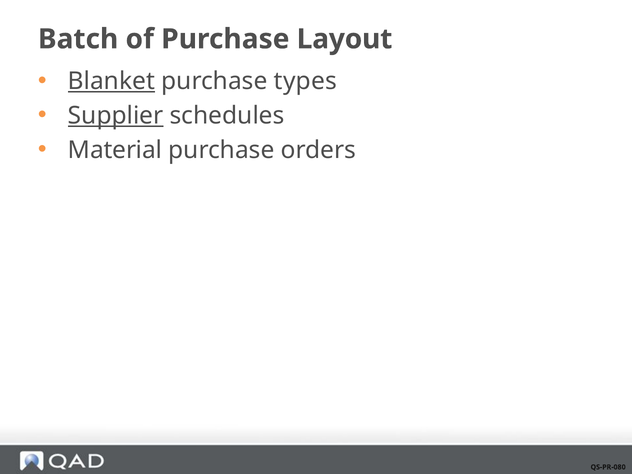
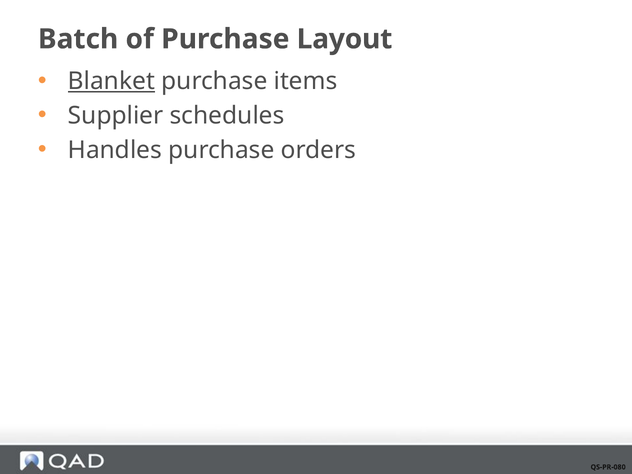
types: types -> items (306, 81)
Supplier underline: present -> none (116, 116)
Material: Material -> Handles (115, 150)
